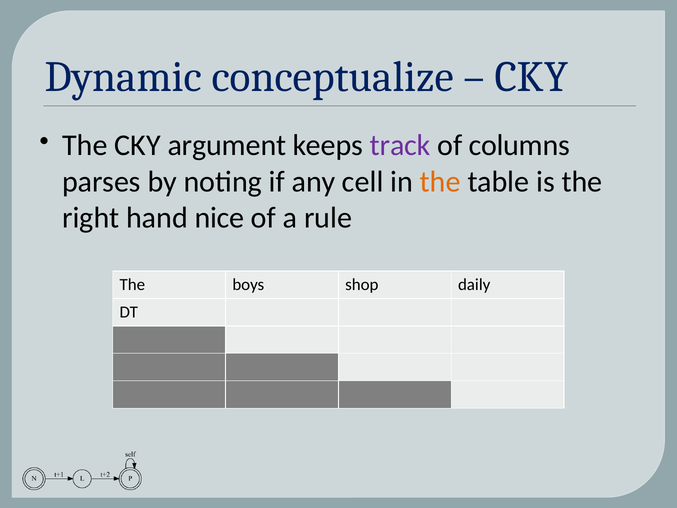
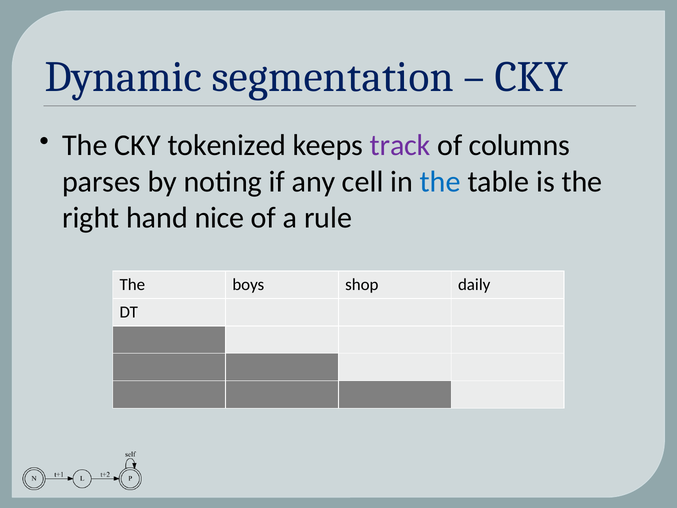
conceptualize: conceptualize -> segmentation (333, 77)
argument: argument -> tokenized (227, 145)
the colour: orange -> blue (440, 181)
